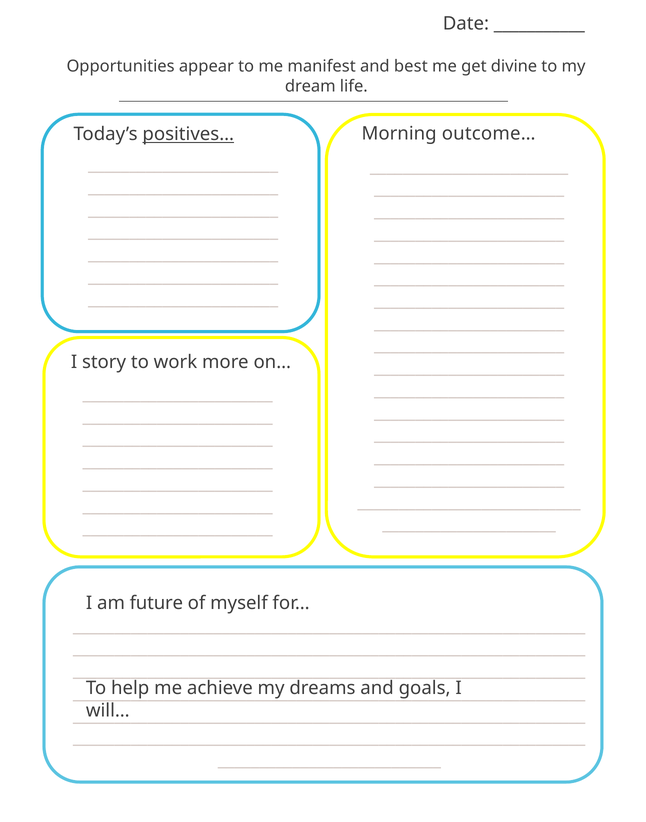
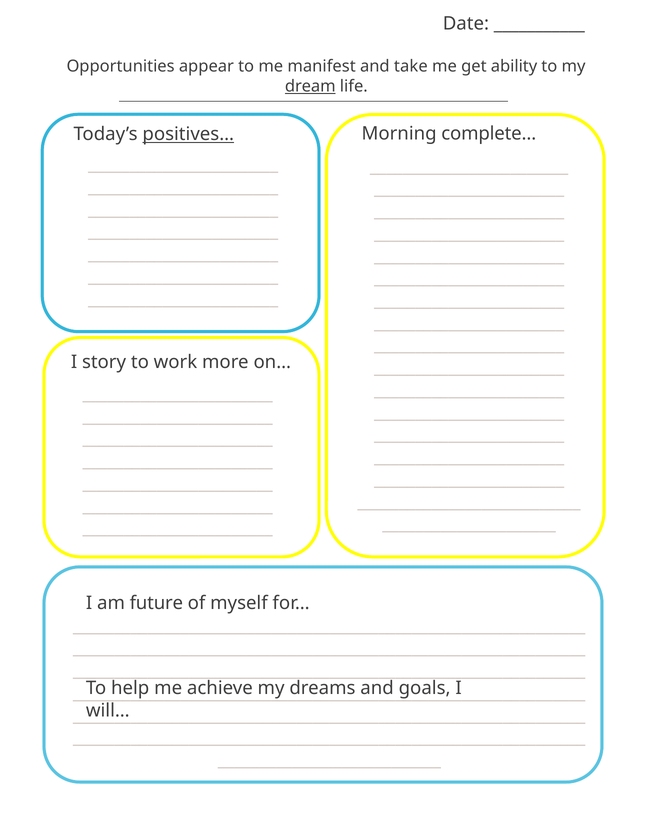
best: best -> take (411, 66)
divine: divine -> ability (514, 66)
dream underline: none -> present (310, 86)
outcome…: outcome… -> complete… (489, 134)
